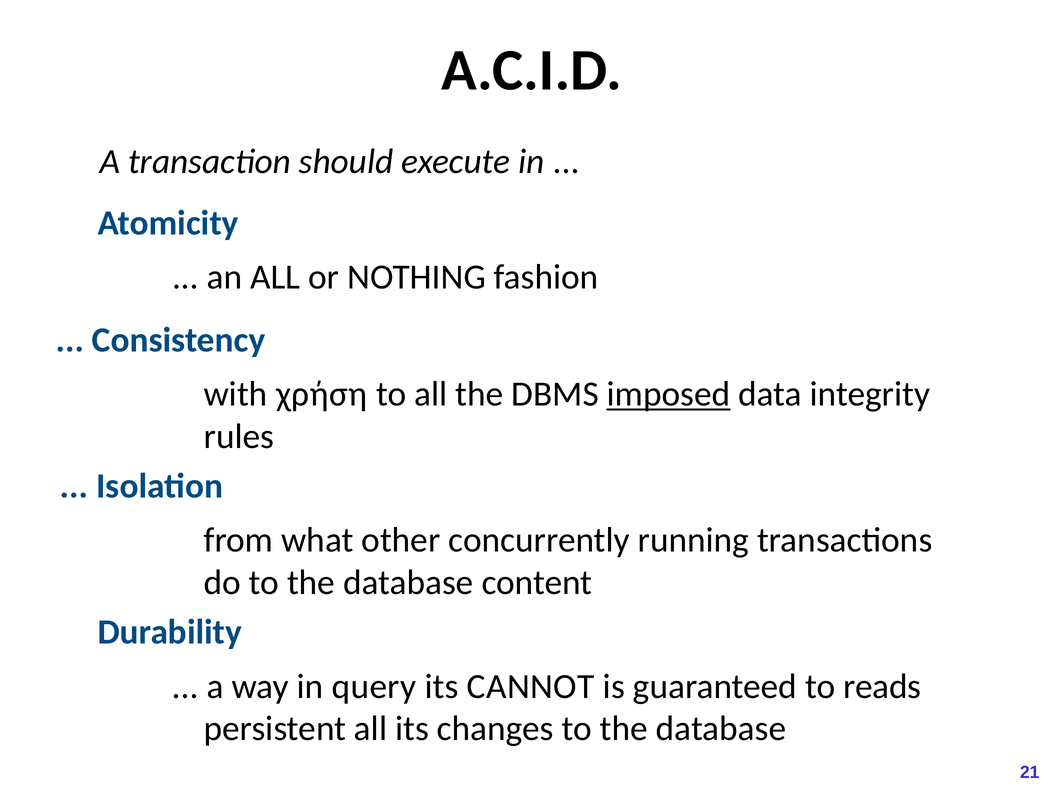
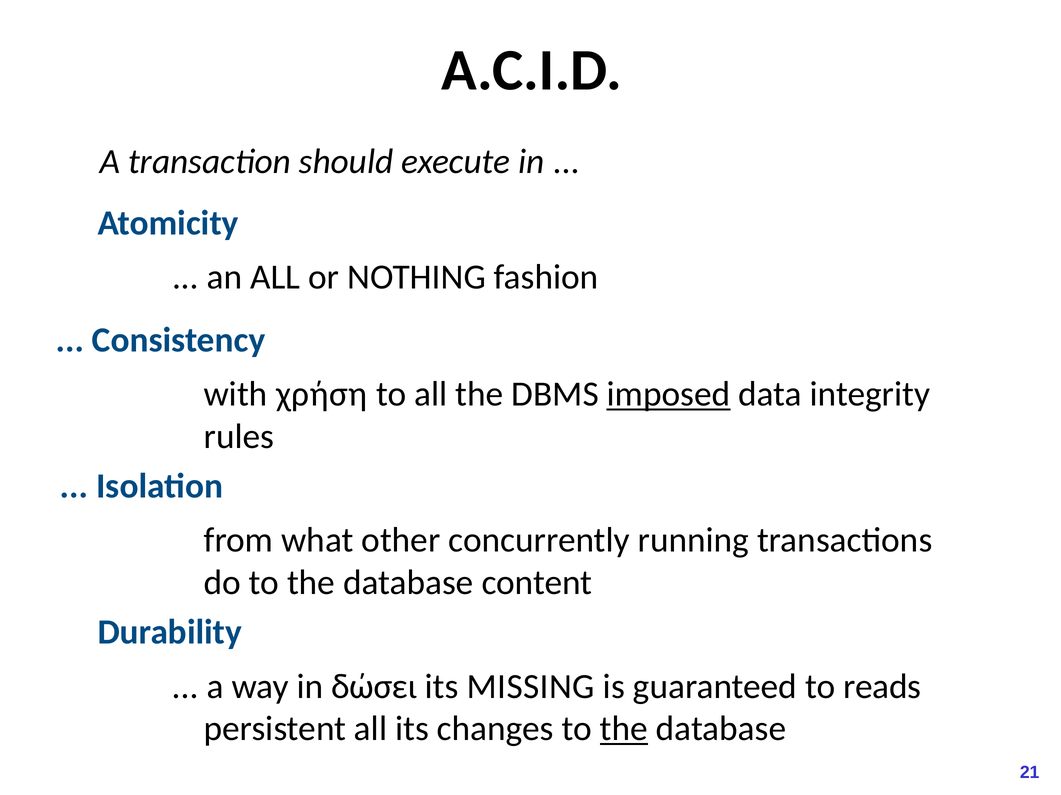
query: query -> δώσει (374, 687)
CANNOT: CANNOT -> MISSING (531, 687)
the underline: none -> present (624, 729)
